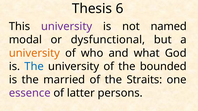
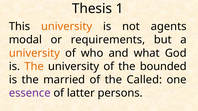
6: 6 -> 1 (120, 9)
university colour: purple -> orange (67, 27)
named: named -> agents (169, 27)
dysfunctional: dysfunctional -> requirements (108, 40)
The colour: blue -> orange (34, 67)
Straits: Straits -> Called (144, 80)
